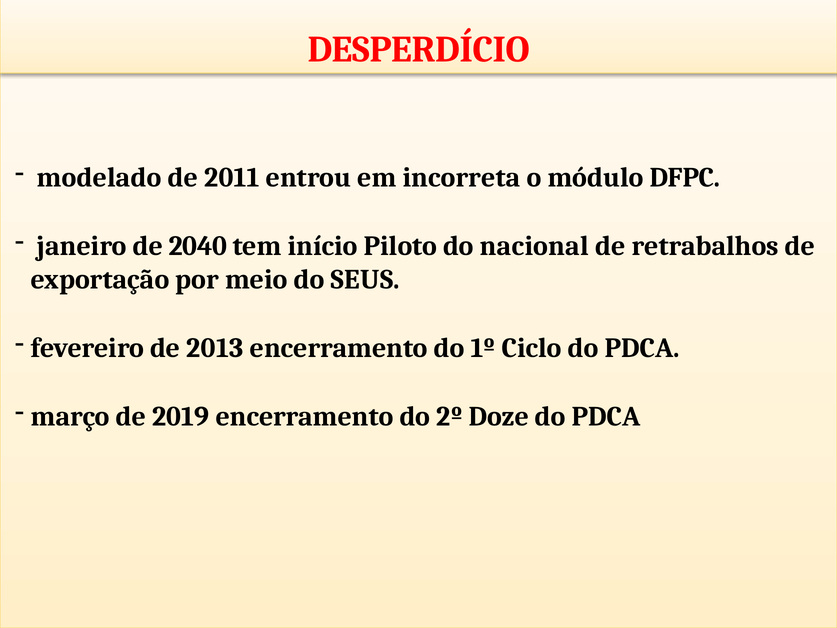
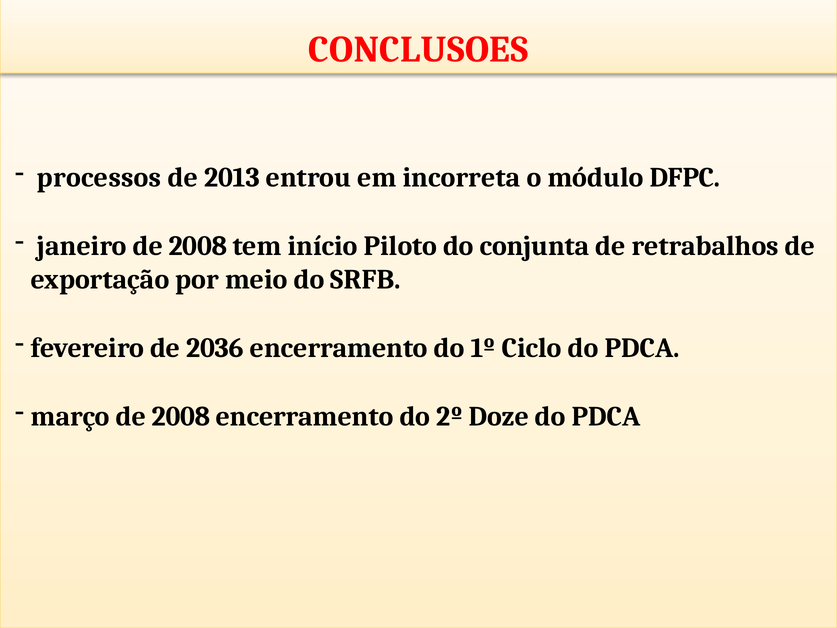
DESPERDÍCIO: DESPERDÍCIO -> CONCLUSOES (418, 49)
modelado: modelado -> processos (99, 178)
2011: 2011 -> 2013 (232, 178)
janeiro de 2040: 2040 -> 2008 (198, 246)
nacional: nacional -> conjunta (535, 246)
SEUS: SEUS -> SRFB (366, 280)
2013: 2013 -> 2036 (215, 348)
março de 2019: 2019 -> 2008 (181, 416)
